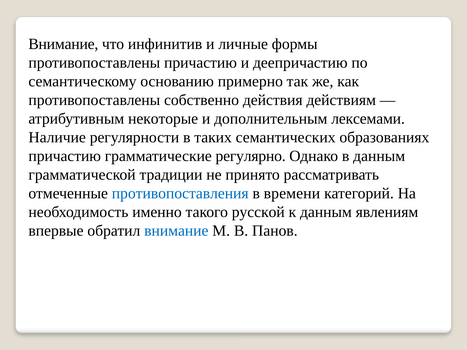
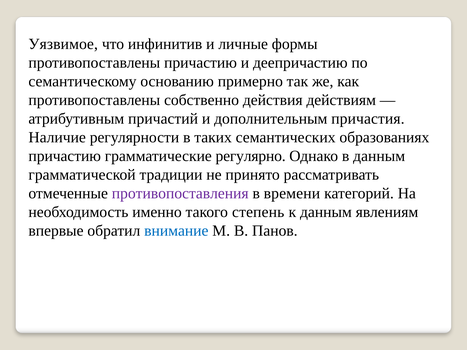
Внимание: Внимание -> Уязвимое (63, 44)
некоторые: некоторые -> причастий (163, 119)
лексемами: лексемами -> причастия (368, 119)
противопоставления colour: blue -> purple (180, 193)
русской: русской -> степень (258, 212)
